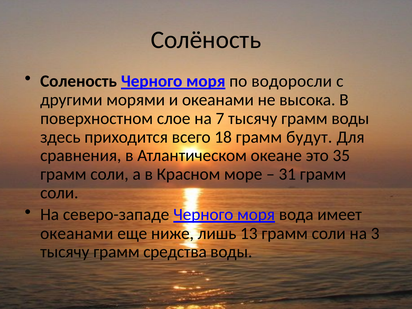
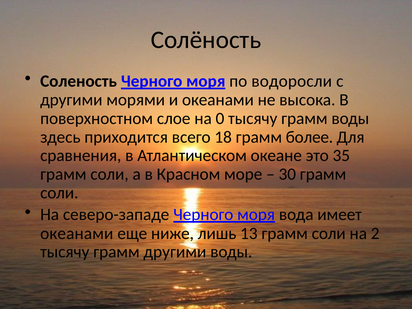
7: 7 -> 0 (220, 119)
будут: будут -> более (309, 137)
31: 31 -> 30 (287, 174)
3: 3 -> 2 (375, 233)
грамм средства: средства -> другими (175, 252)
